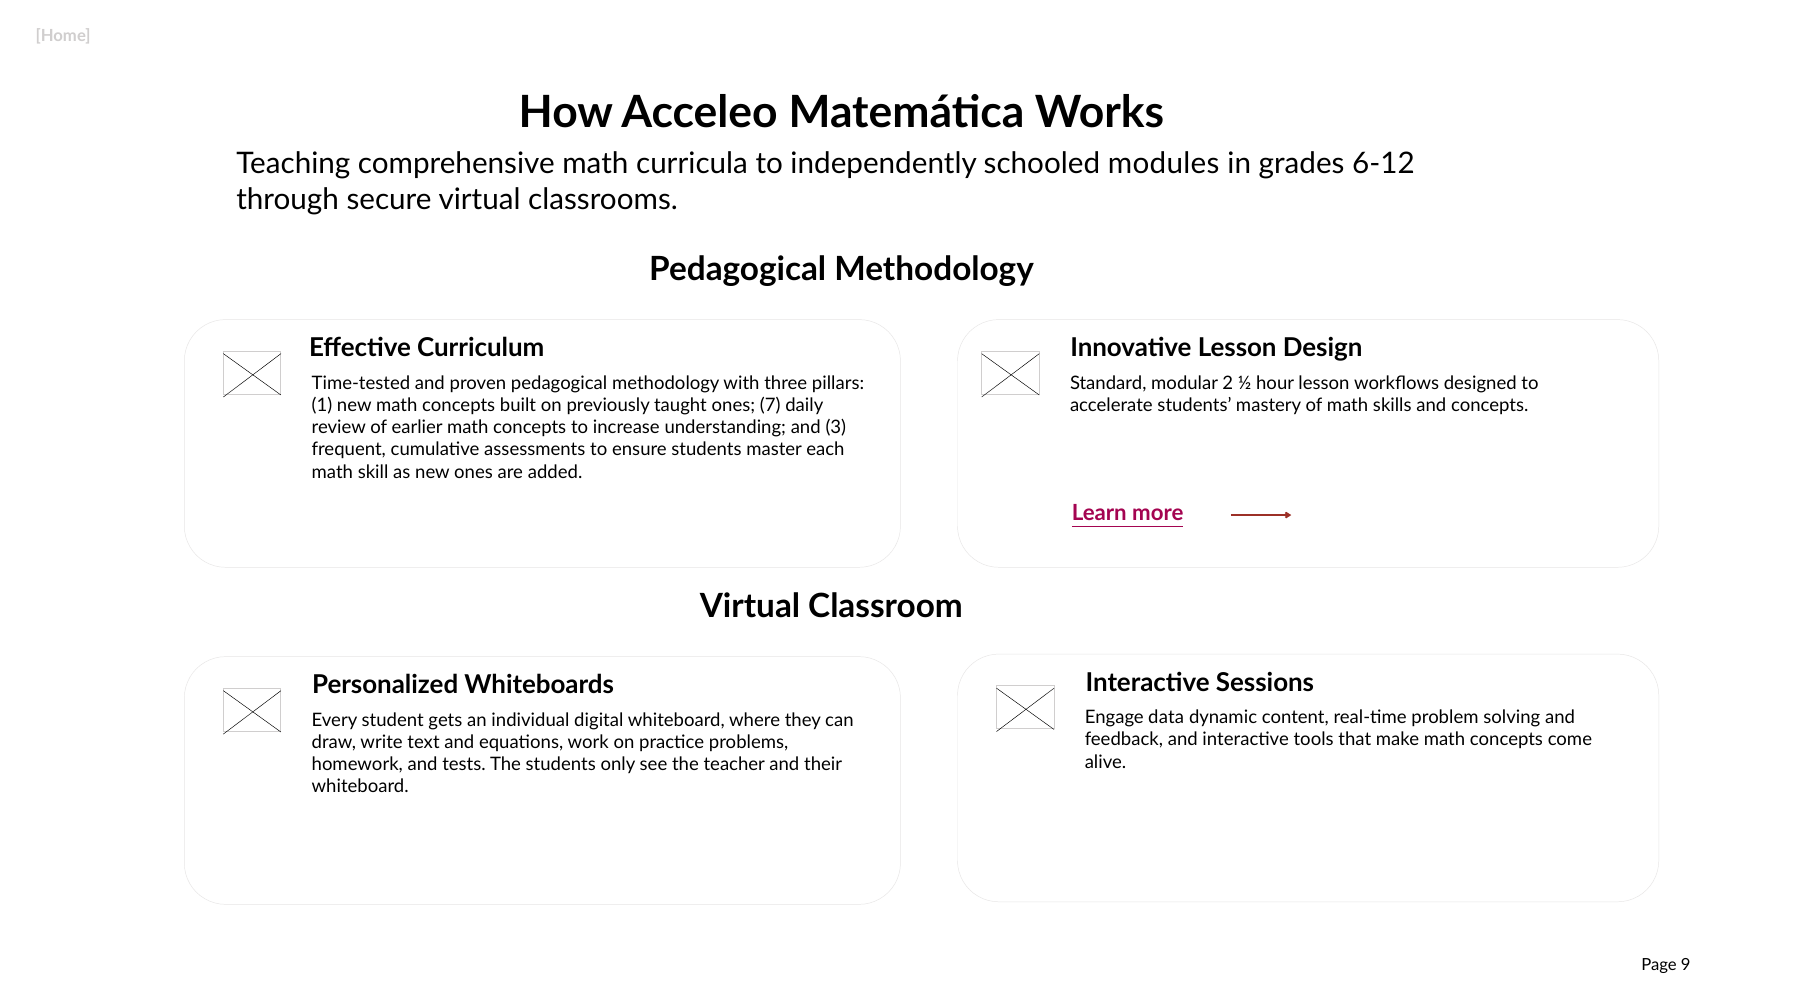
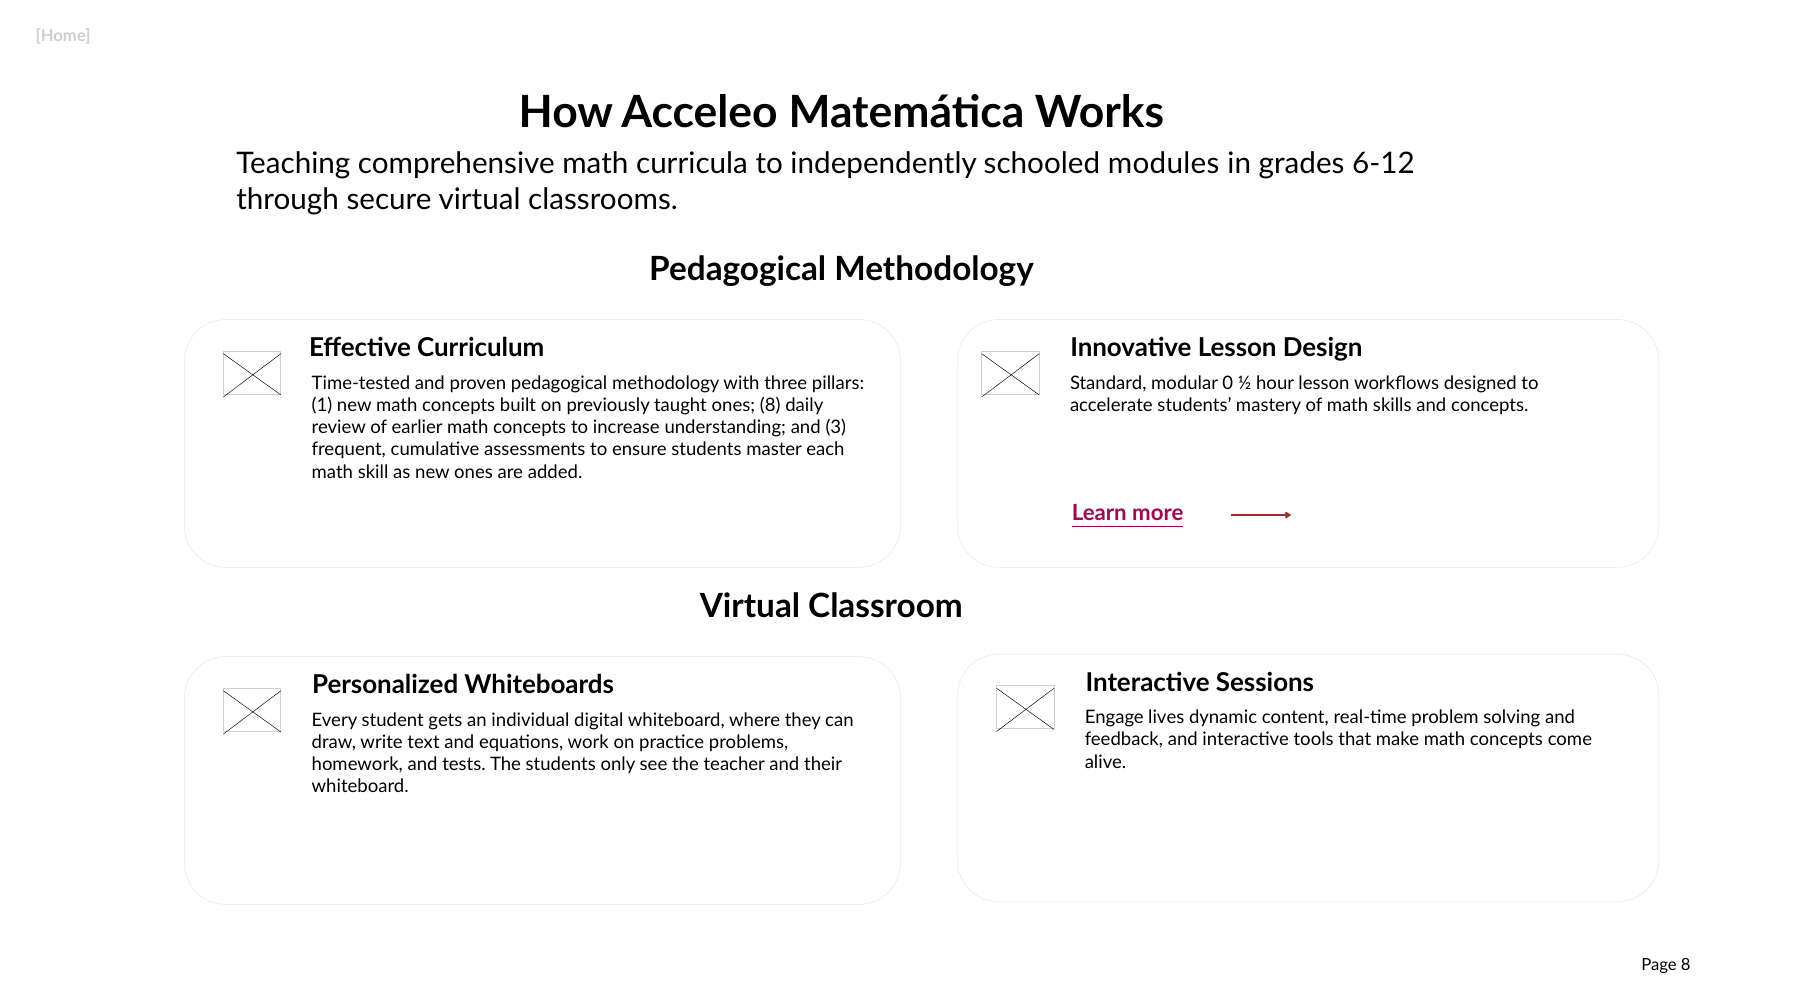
2: 2 -> 0 (1228, 383)
ones 7: 7 -> 8 (770, 405)
data: data -> lives (1166, 717)
Page 9: 9 -> 8 (1686, 965)
